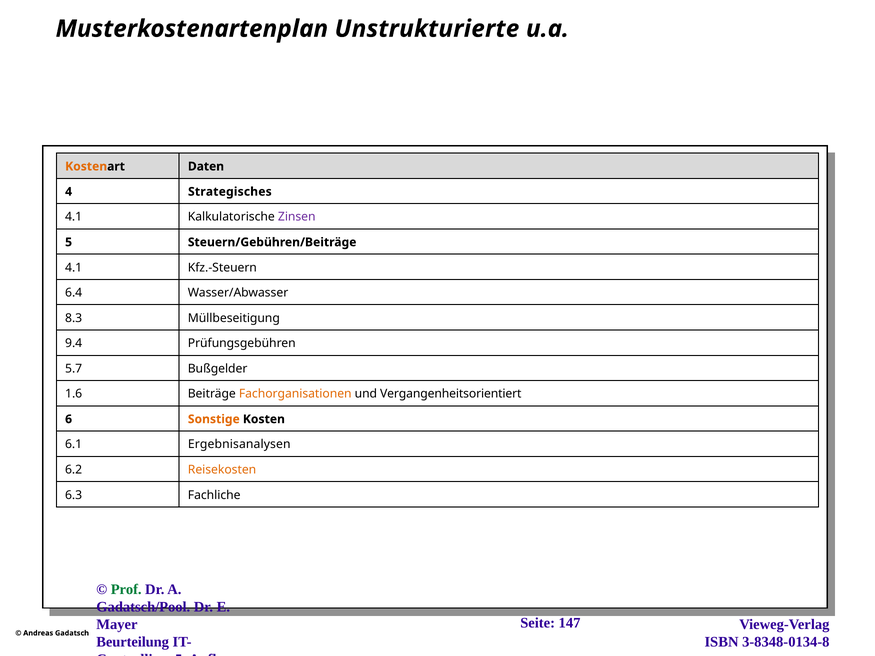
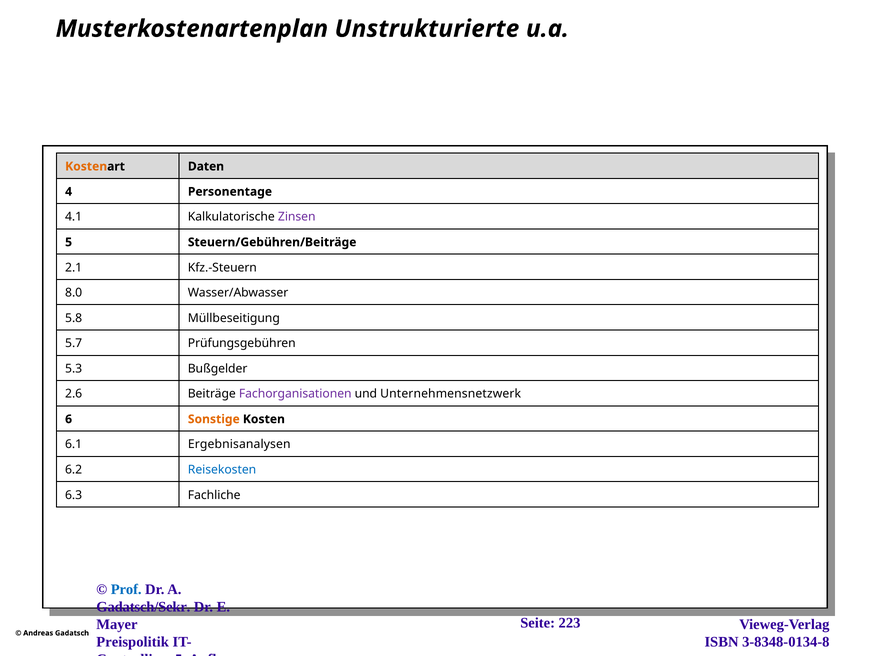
Strategisches: Strategisches -> Personentage (230, 192)
4.1: 4.1 -> 2.1 (74, 268)
6.4: 6.4 -> 8.0 (74, 293)
8.3: 8.3 -> 5.8 (74, 318)
9.4: 9.4 -> 5.7 (74, 343)
5.7: 5.7 -> 5.3 (74, 369)
1.6: 1.6 -> 2.6 (74, 394)
Fachorganisationen colour: orange -> purple (295, 394)
Vergangenheitsorientiert: Vergangenheitsorientiert -> Unternehmensnetzwerk (451, 394)
Reisekosten colour: orange -> blue (222, 470)
Prof colour: green -> blue (126, 590)
Gadatsch/Pool: Gadatsch/Pool -> Gadatsch/Sekr (143, 607)
147: 147 -> 223 (570, 623)
Beurteilung: Beurteilung -> Preispolitik (133, 642)
